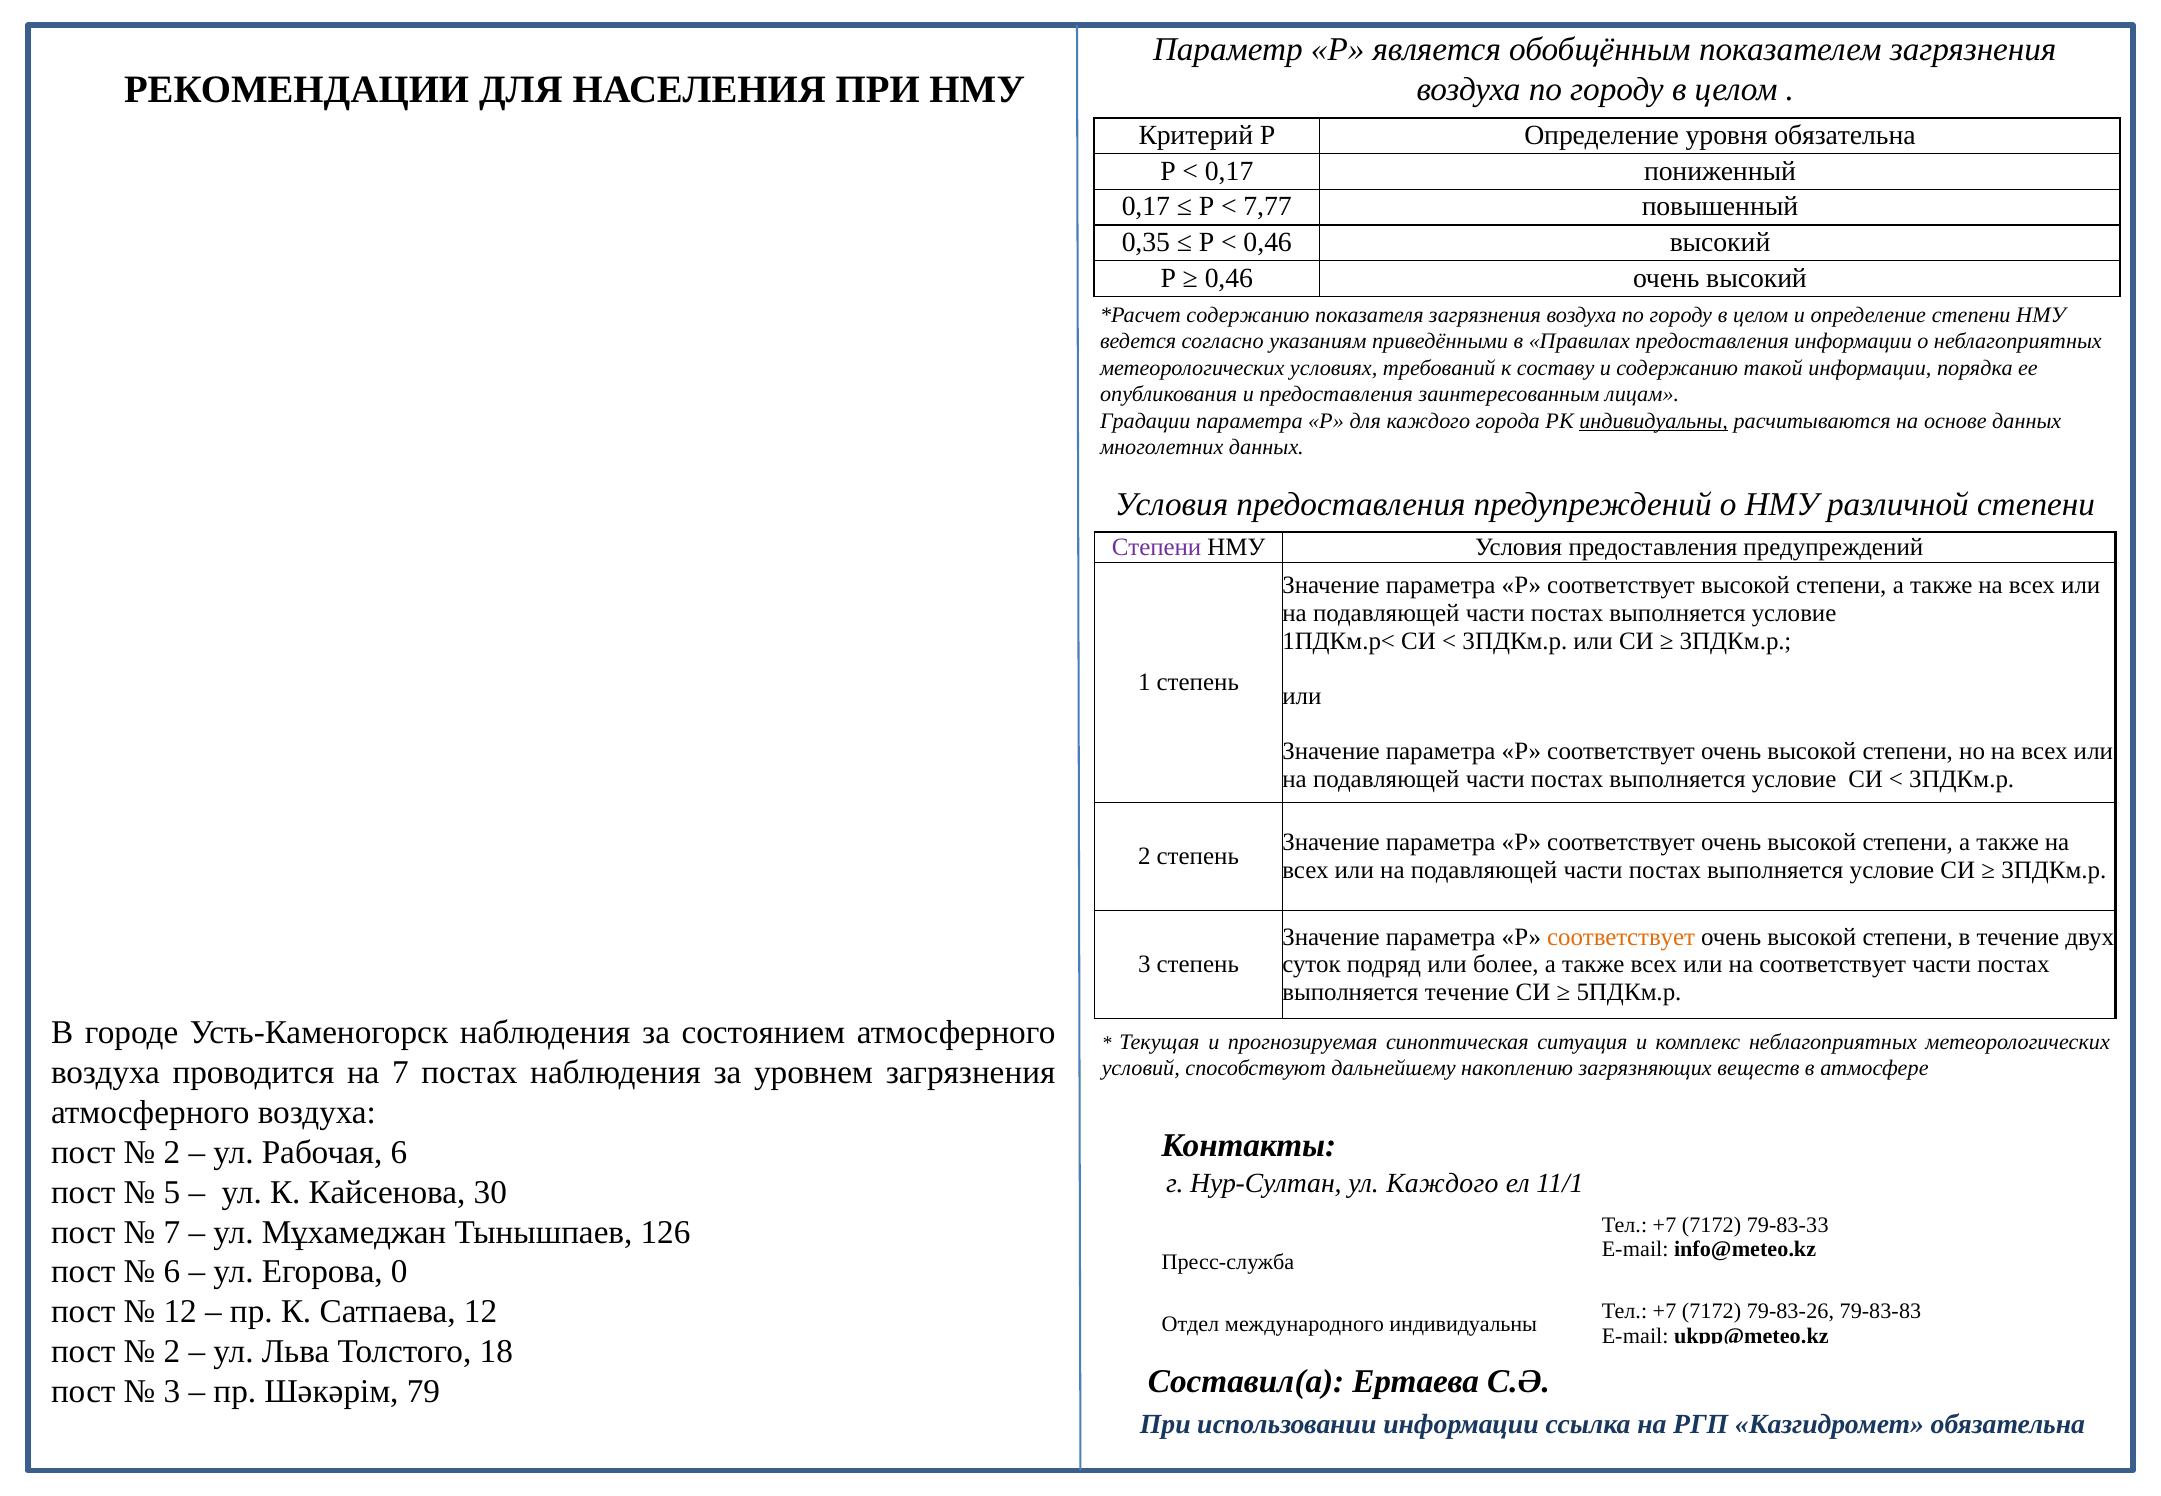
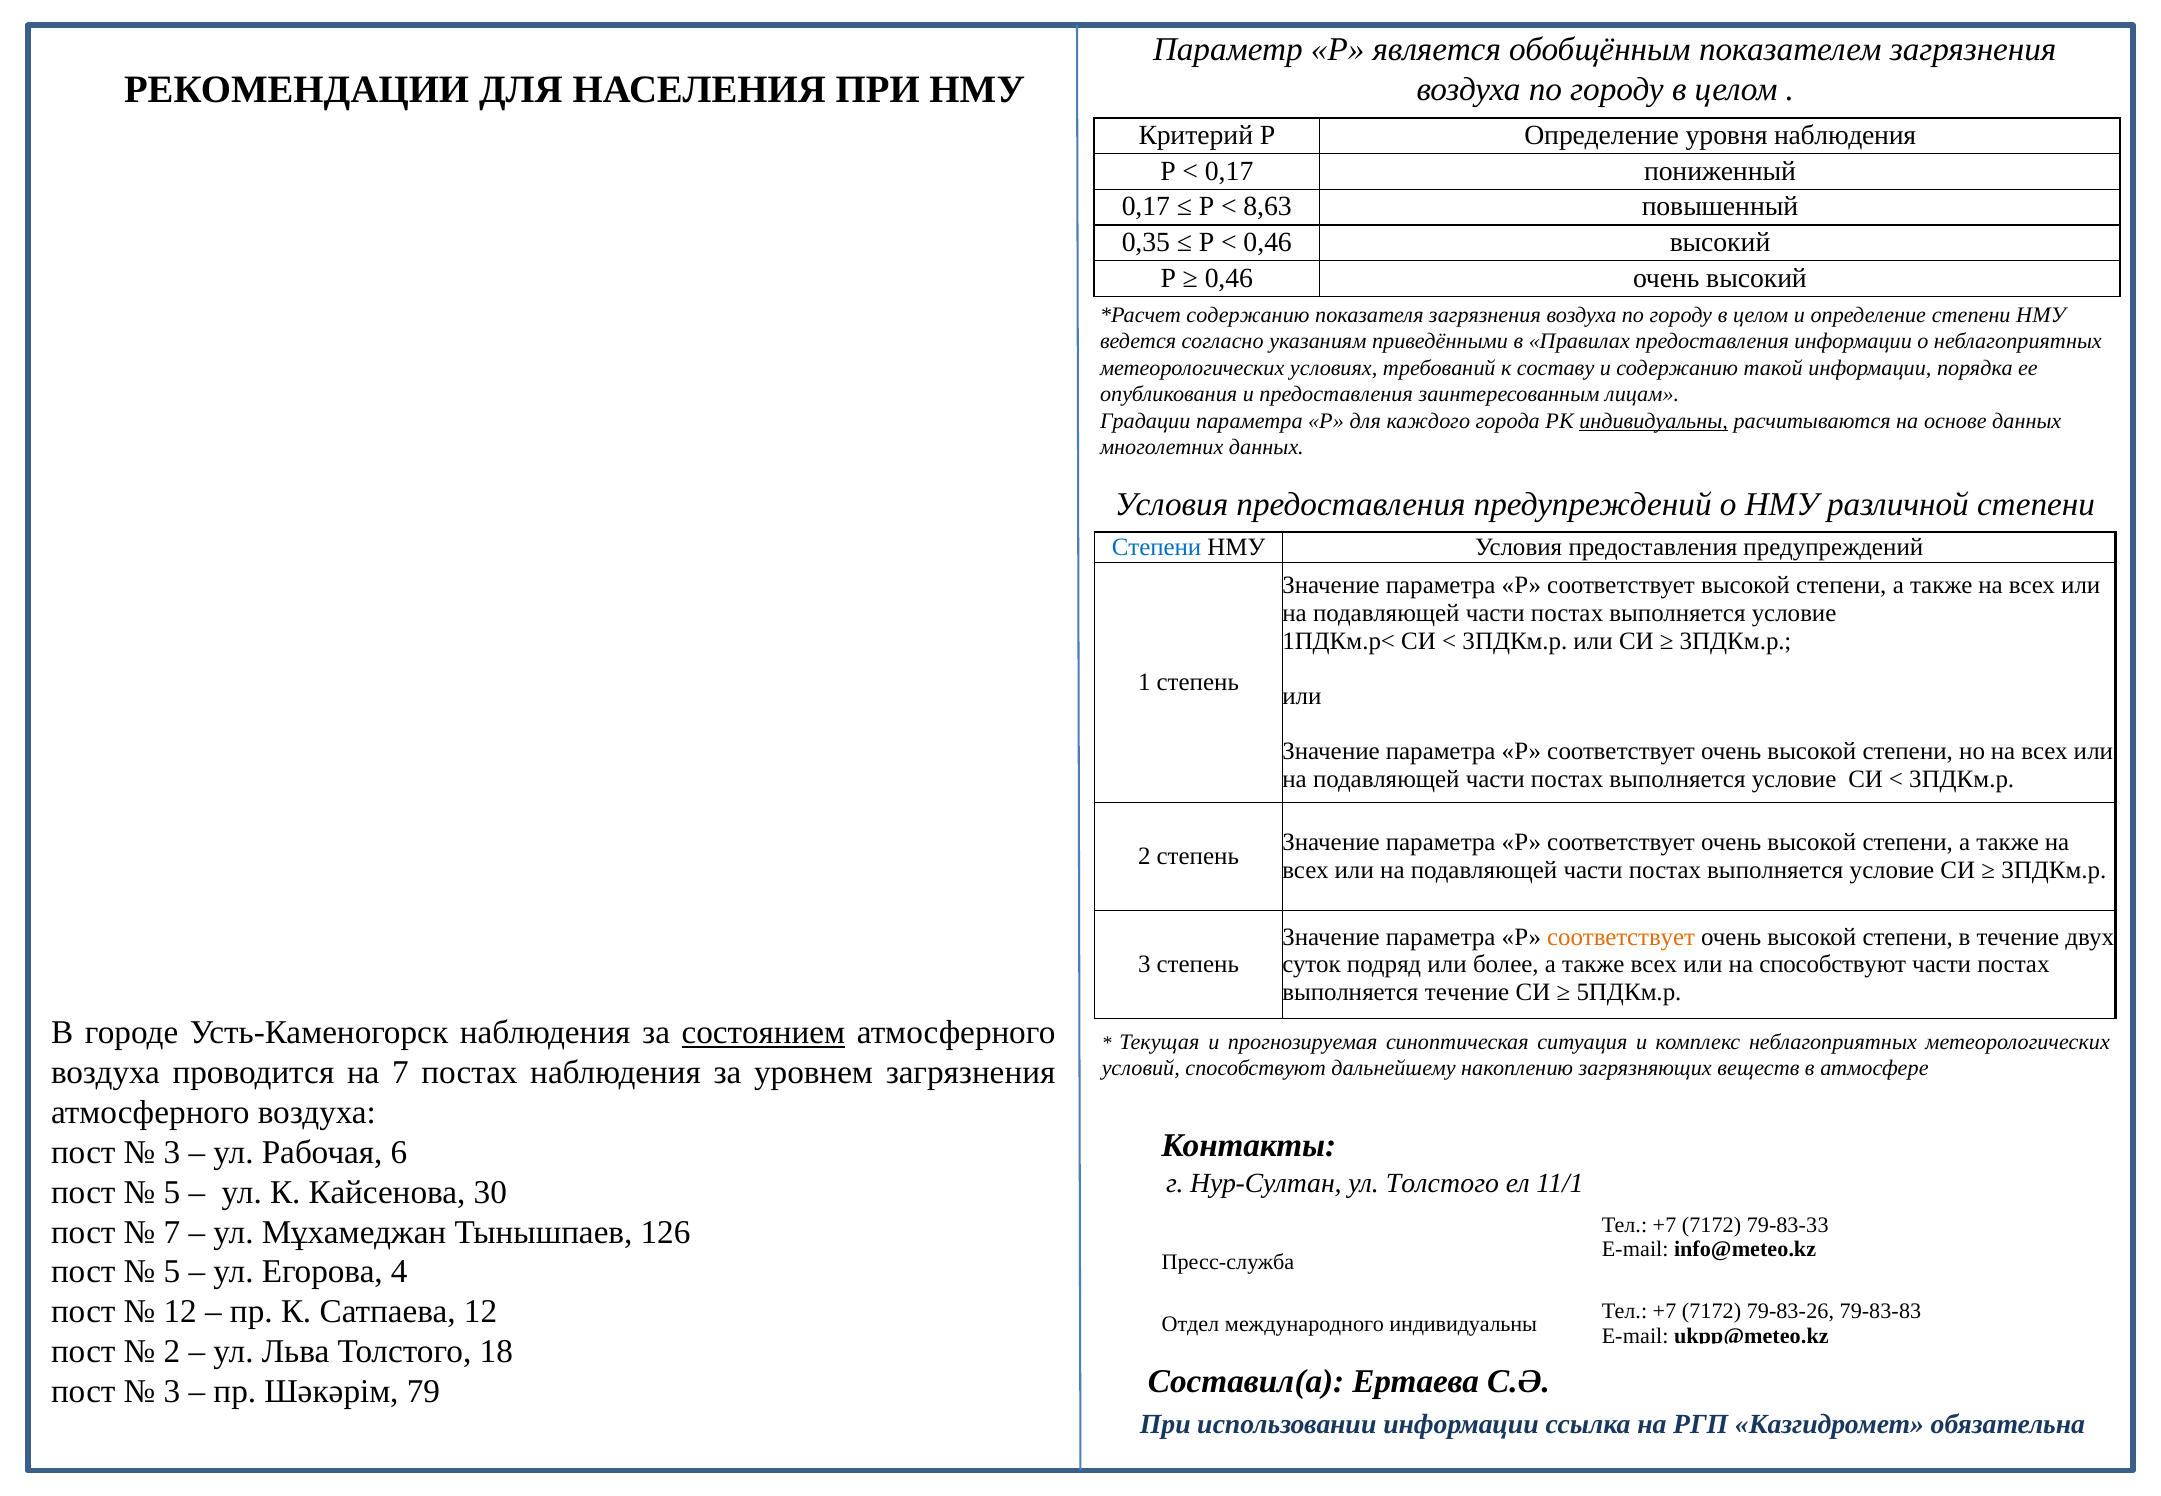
уровня обязательна: обязательна -> наблюдения (1845, 136)
7,77: 7,77 -> 8,63 (1268, 207)
Степени colour: purple -> blue (1157, 547)
на соответствует: соответствует -> способствуют (1833, 965)
состоянием underline: none -> present (763, 1033)
2: 2 -> 3 (172, 1152)
ул Каждого: Каждого -> Толстого (1442, 1184)
6: 6 -> 5 (172, 1272)
0: 0 -> 4 (399, 1272)
